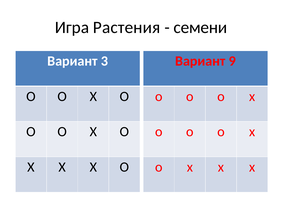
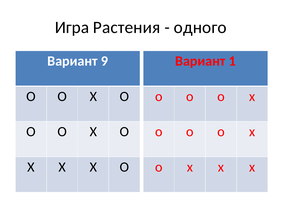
семени: семени -> одного (200, 27)
3: 3 -> 9 (104, 61)
9: 9 -> 1 (232, 61)
